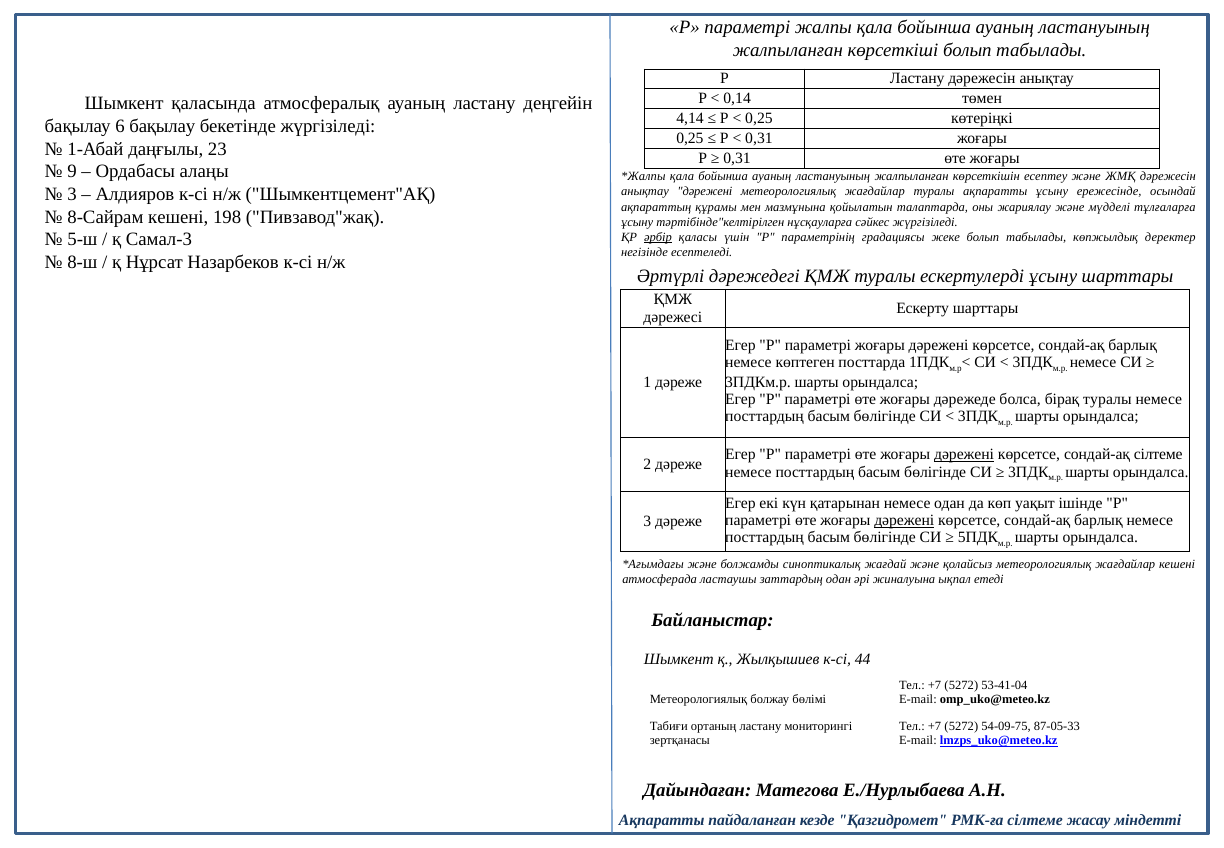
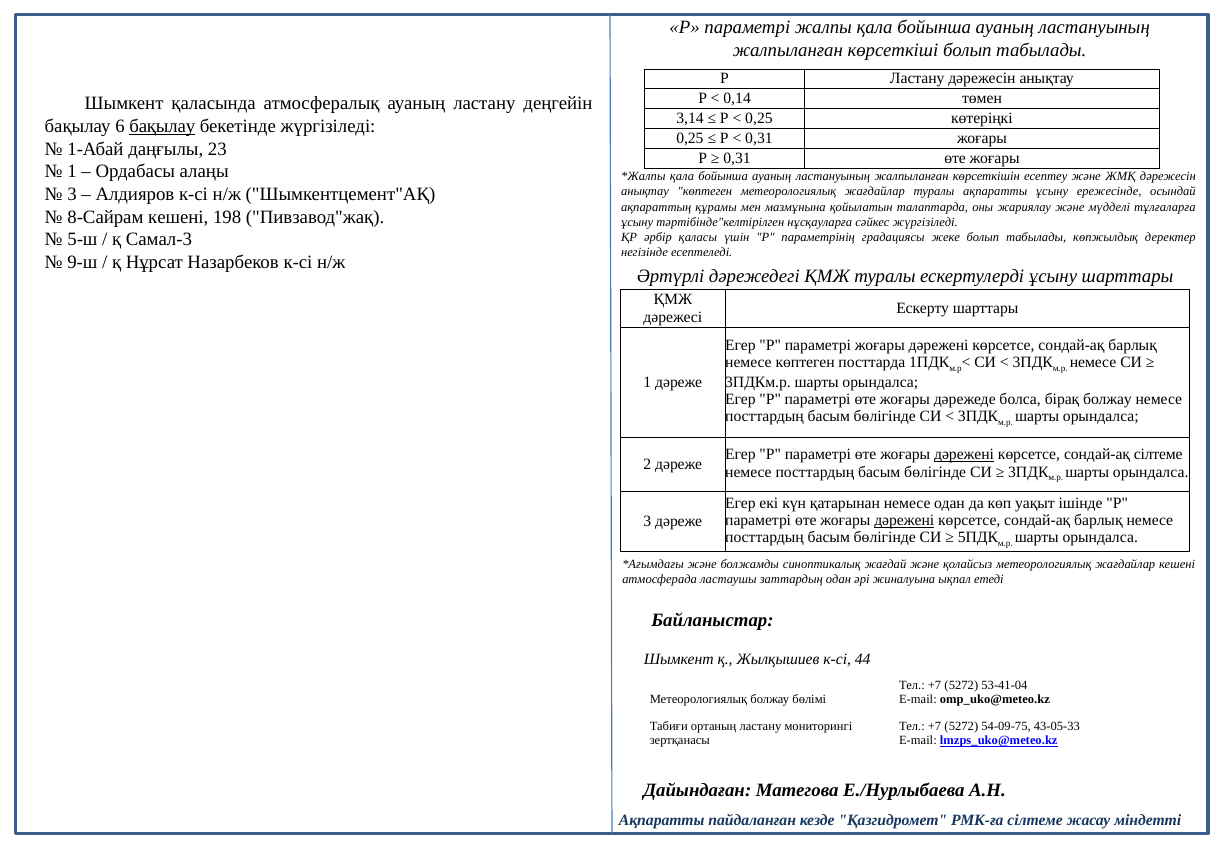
4,14: 4,14 -> 3,14 (690, 118)
бақылау underline: none -> present (162, 126)
9: 9 -> 1 (72, 171)
анықтау дәрежені: дәрежені -> көптеген (705, 192)
әрбір underline: present -> none (658, 237)
8-ш: 8-ш -> 9-ш (82, 262)
бірақ туралы: туралы -> болжау (1107, 399)
87-05-33: 87-05-33 -> 43-05-33 (1057, 726)
